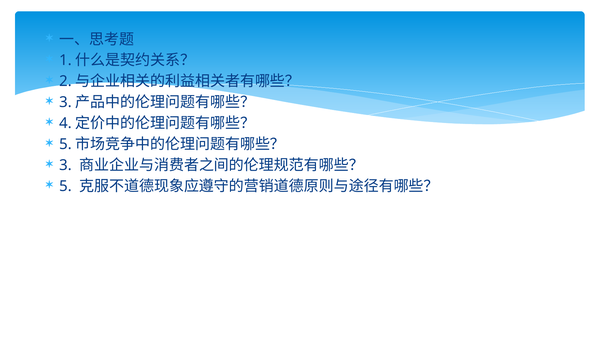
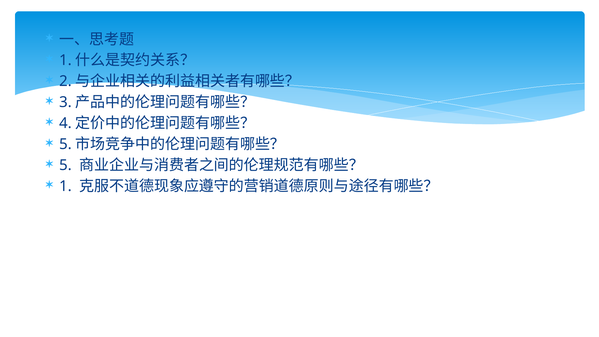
3: 3 -> 5 (65, 165)
5: 5 -> 1 (65, 186)
